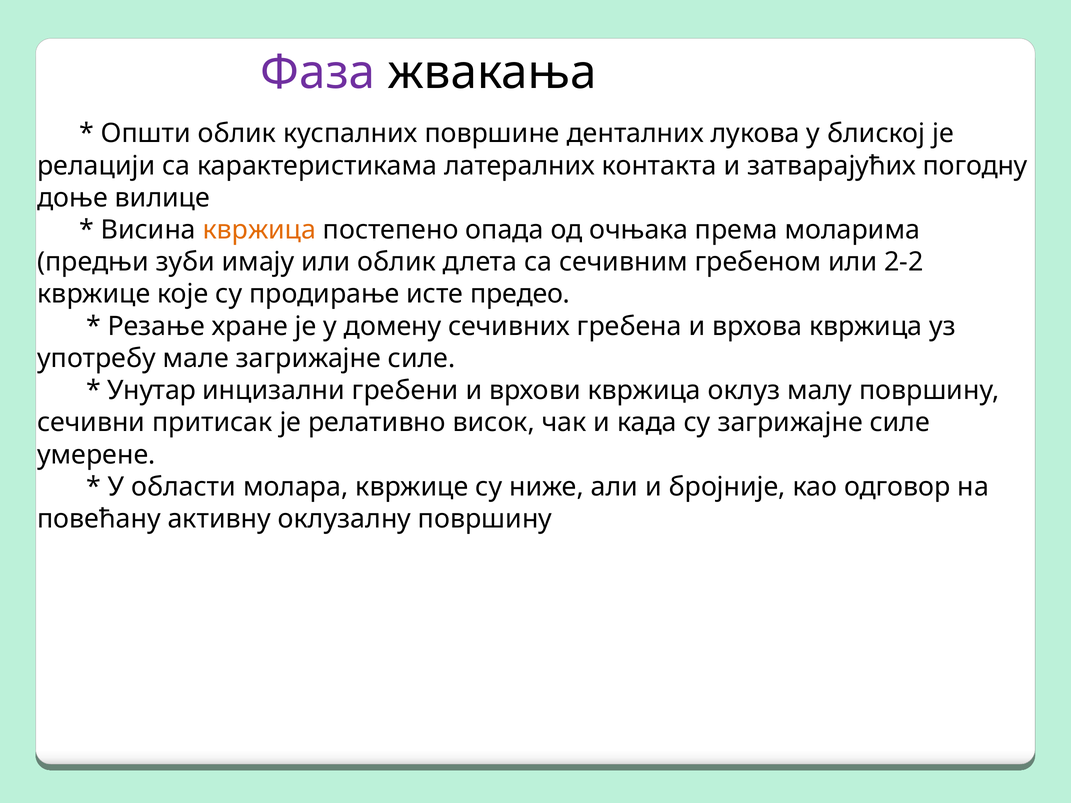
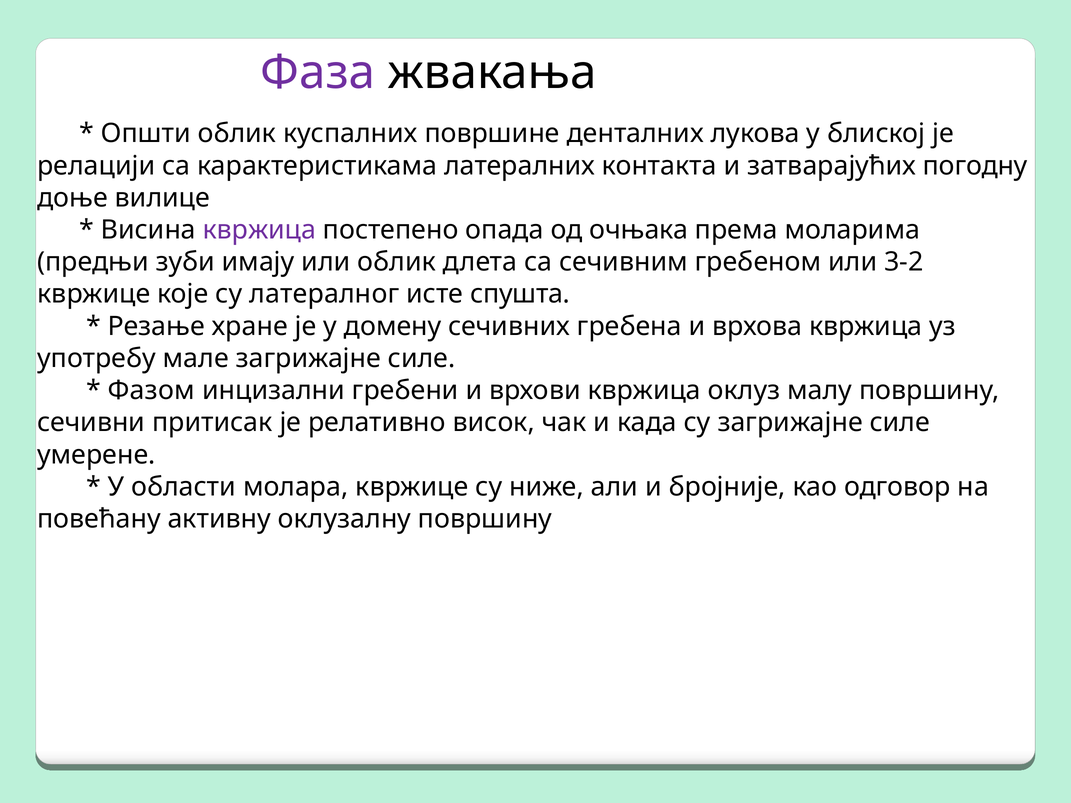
квржица colour: orange -> purple (259, 230)
2-2: 2-2 -> 3-2 (904, 262)
продирање: продирање -> латералног (324, 294)
предео: предео -> спушта (520, 294)
Унутар: Унутар -> Фазом (151, 391)
